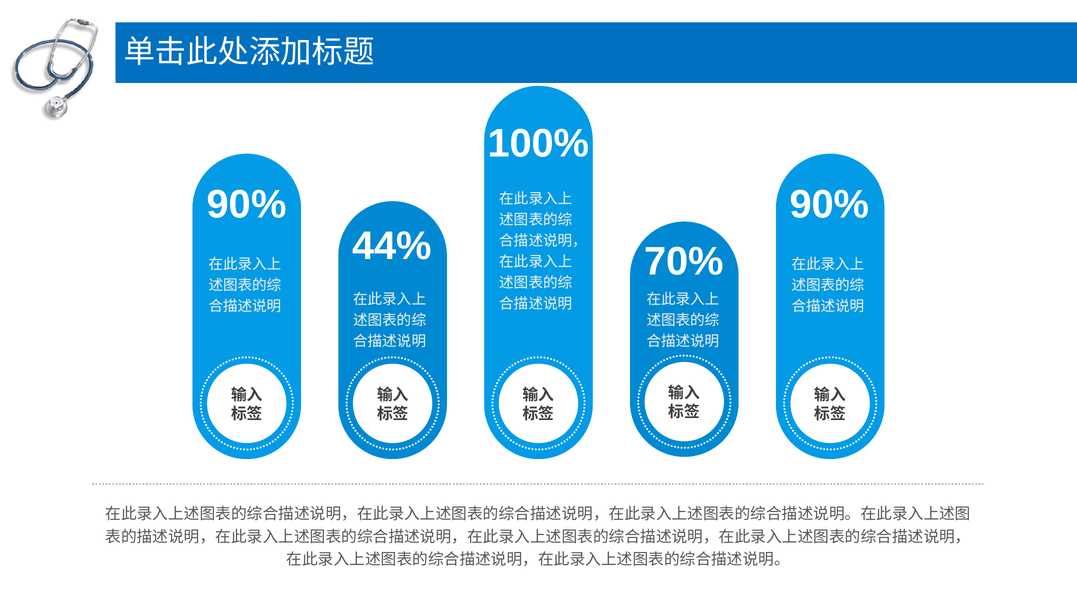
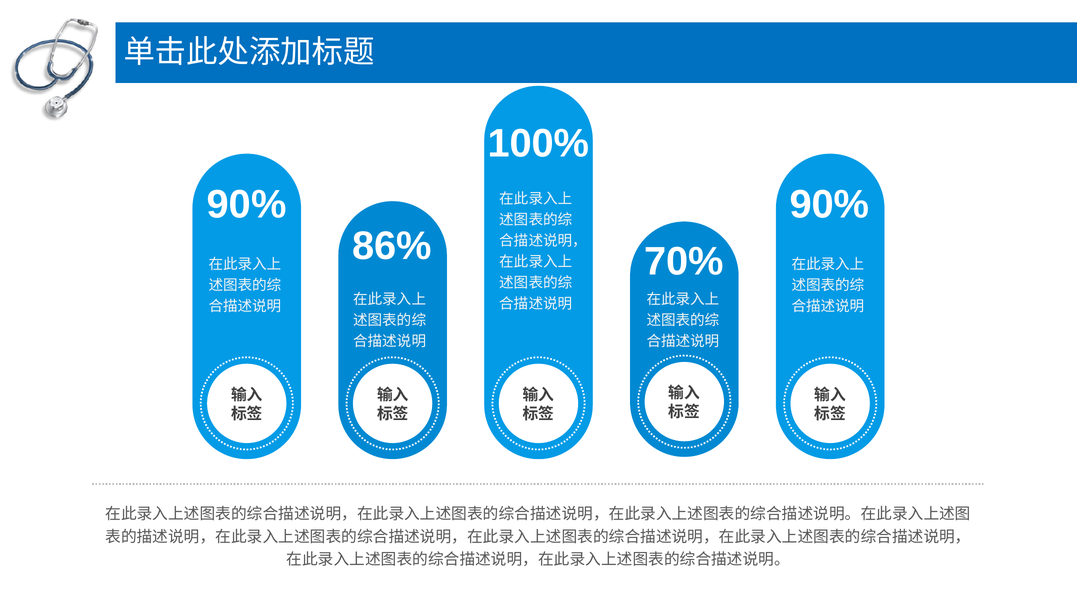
44%: 44% -> 86% (392, 246)
